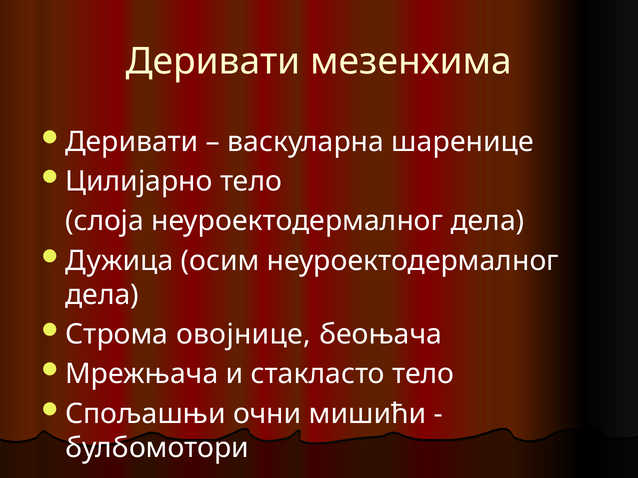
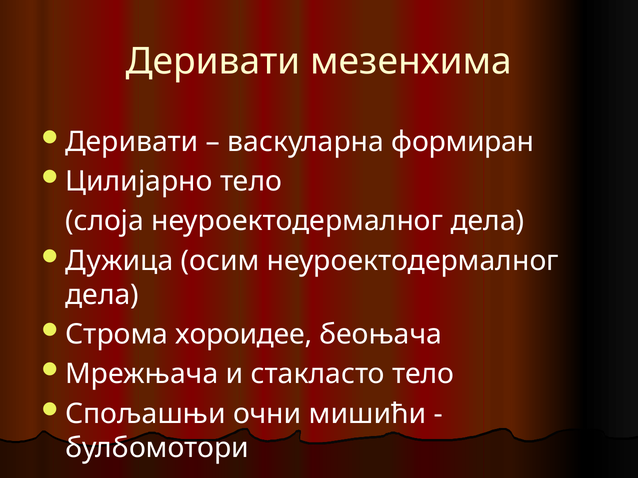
шаренице: шаренице -> формиран (463, 142)
овојнице: овојнице -> хороидее (244, 335)
